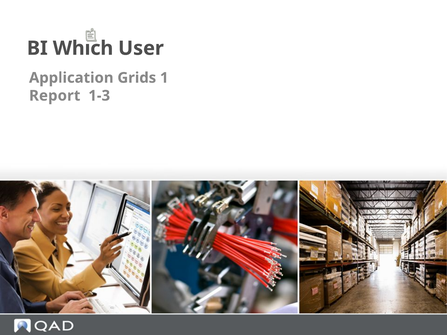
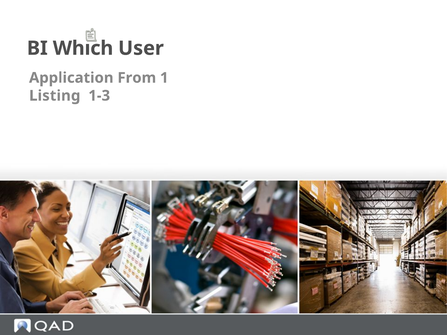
Grids: Grids -> From (137, 78)
Report: Report -> Listing (55, 96)
